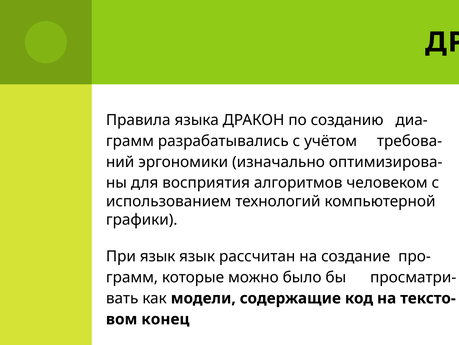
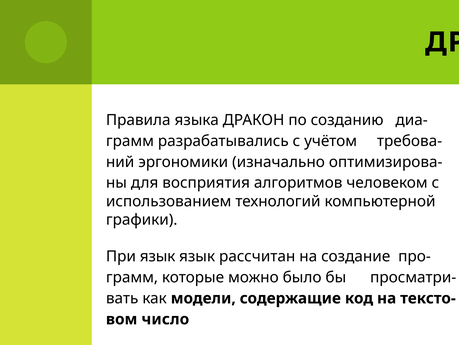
конец: конец -> число (165, 319)
